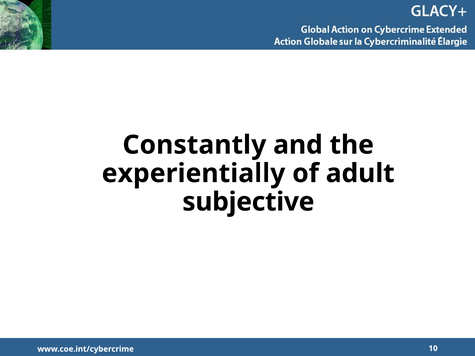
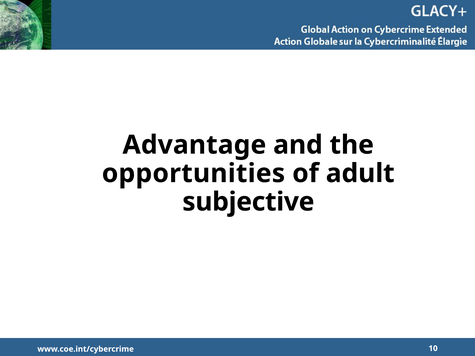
Constantly: Constantly -> Advantage (194, 145)
experientially: experientially -> opportunities (193, 174)
